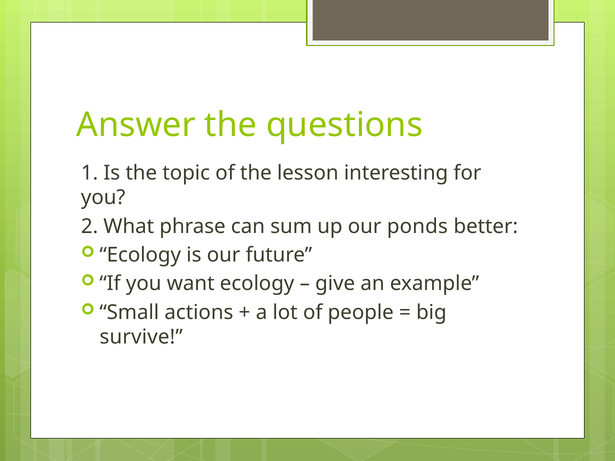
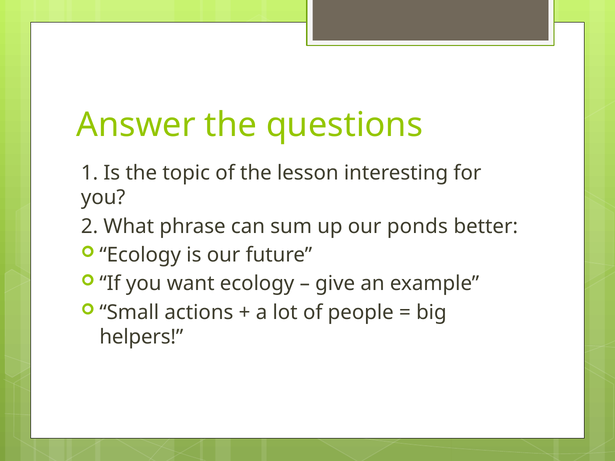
survive: survive -> helpers (141, 337)
